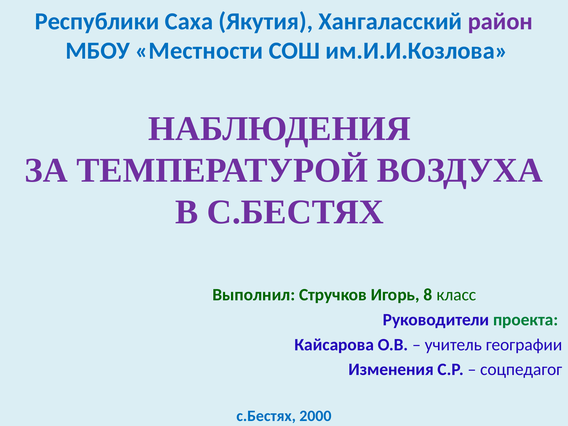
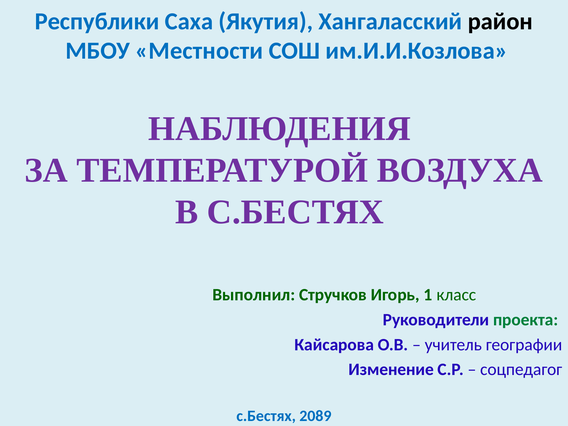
район colour: purple -> black (500, 21)
8: 8 -> 1 (428, 295)
Изменения: Изменения -> Изменение (391, 370)
2000: 2000 -> 2089 (315, 416)
